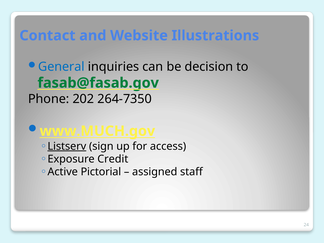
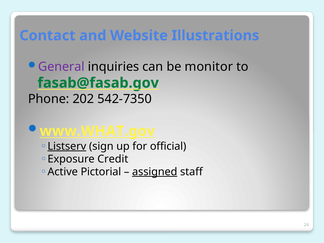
General colour: blue -> purple (61, 67)
decision: decision -> monitor (209, 67)
264-7350: 264-7350 -> 542-7350 (125, 99)
www.MUCH.gov: www.MUCH.gov -> www.WHAT.gov (97, 131)
access: access -> official (168, 146)
assigned underline: none -> present (155, 172)
